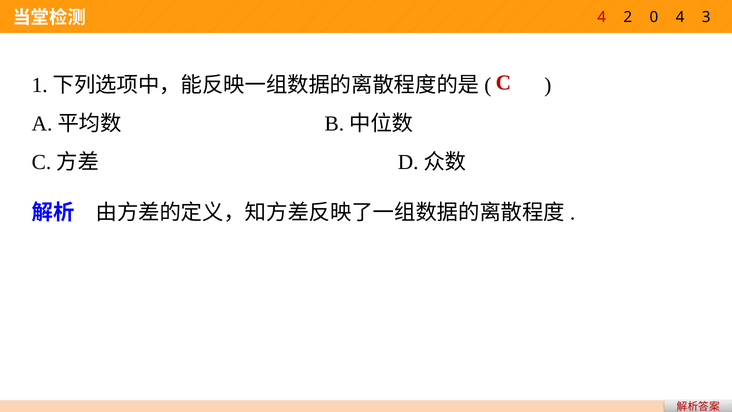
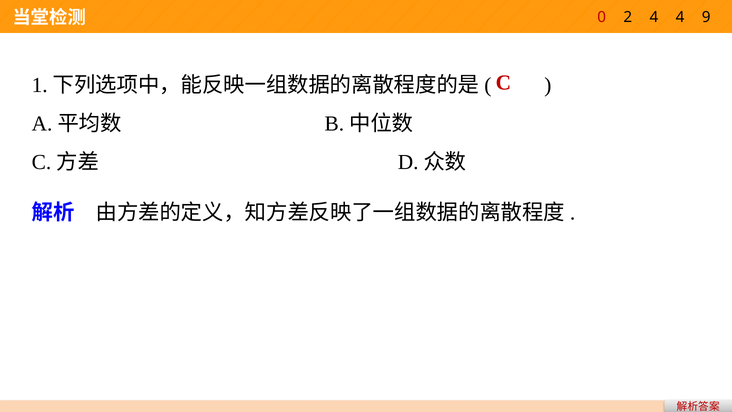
4: 4 -> 0 (602, 17)
2 0: 0 -> 4 (654, 17)
3: 3 -> 9 (706, 17)
